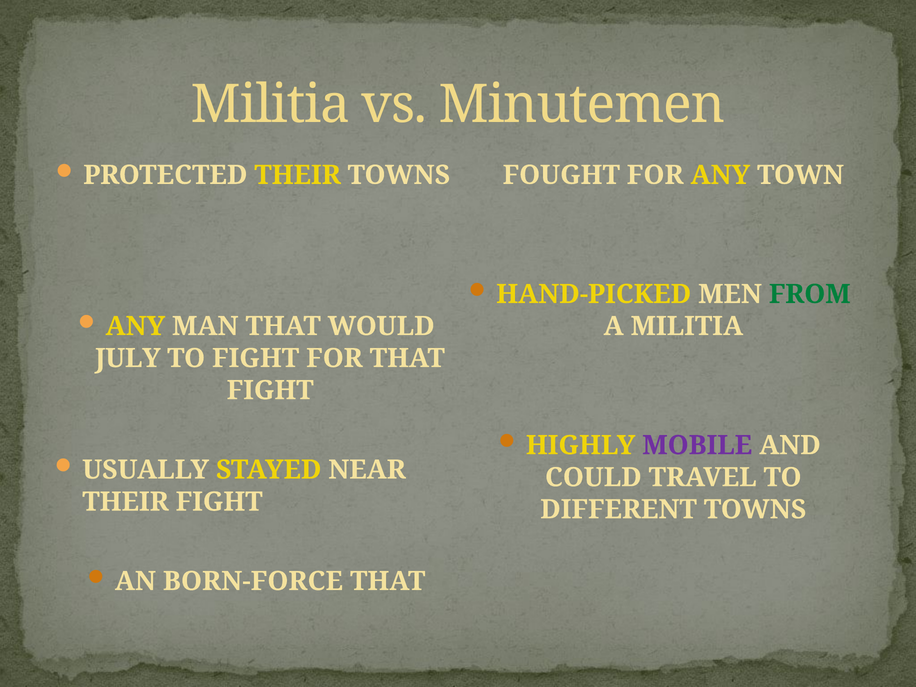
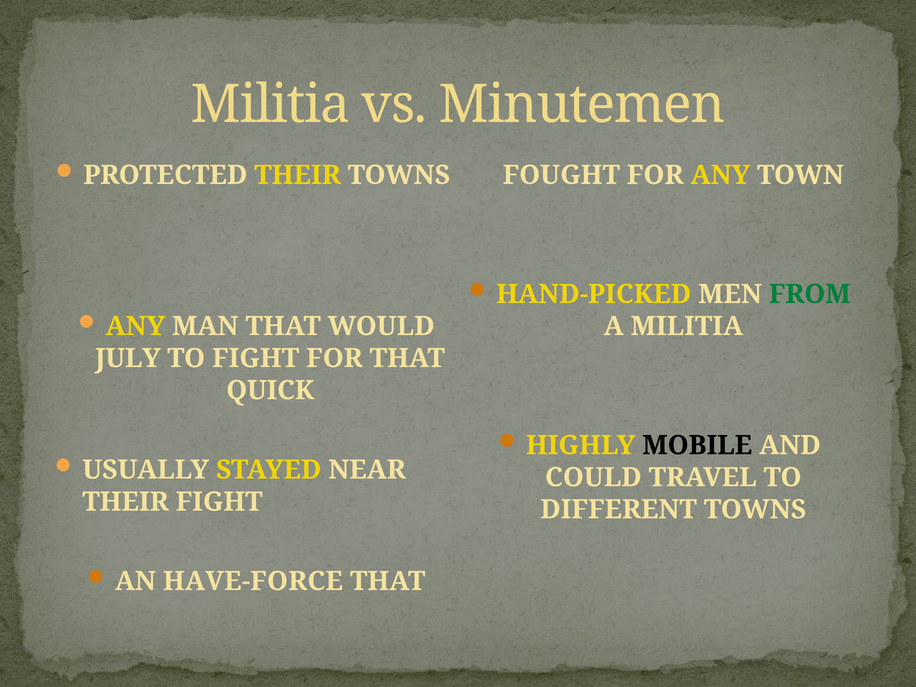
FIGHT: FIGHT -> QUICK (270, 390)
MOBILE colour: purple -> black (697, 445)
BORN-FORCE: BORN-FORCE -> HAVE-FORCE (253, 581)
